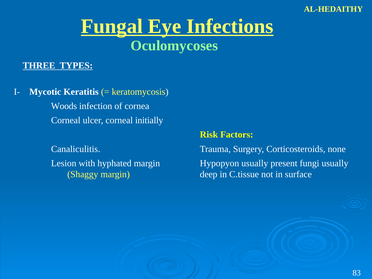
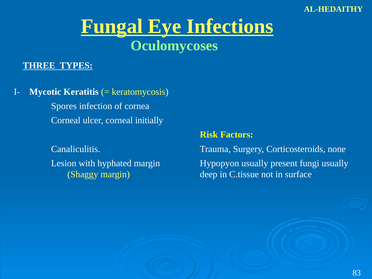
Woods: Woods -> Spores (64, 106)
